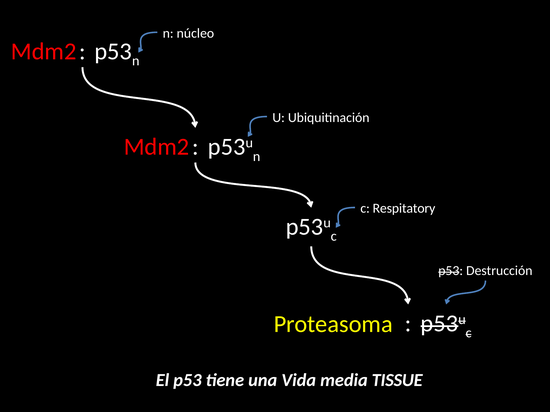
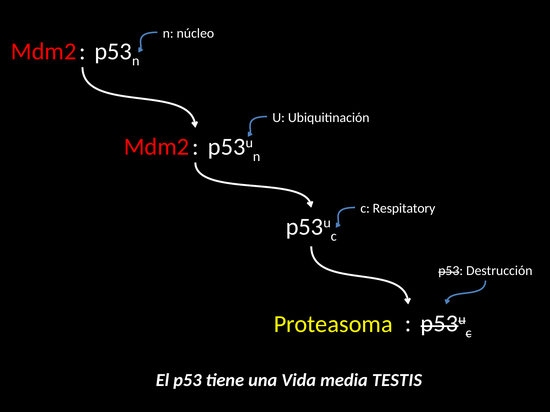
TISSUE: TISSUE -> TESTIS (397, 381)
